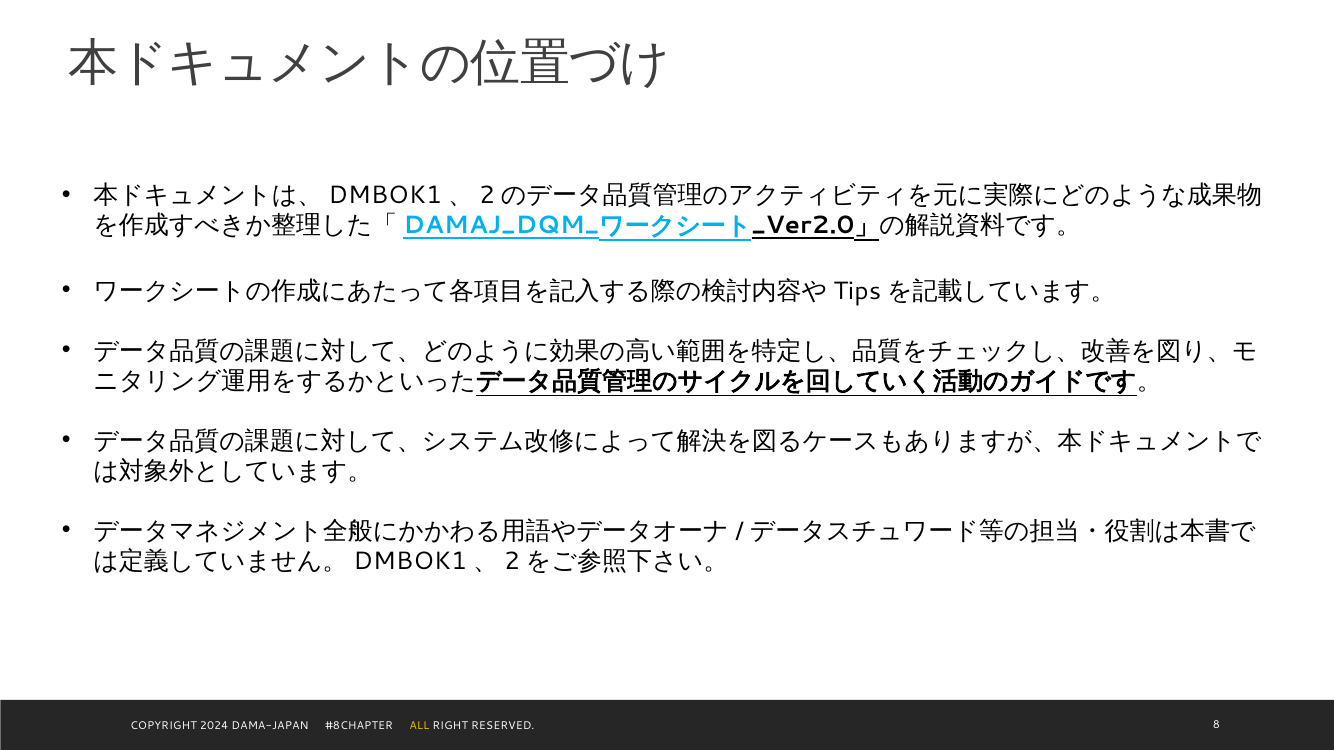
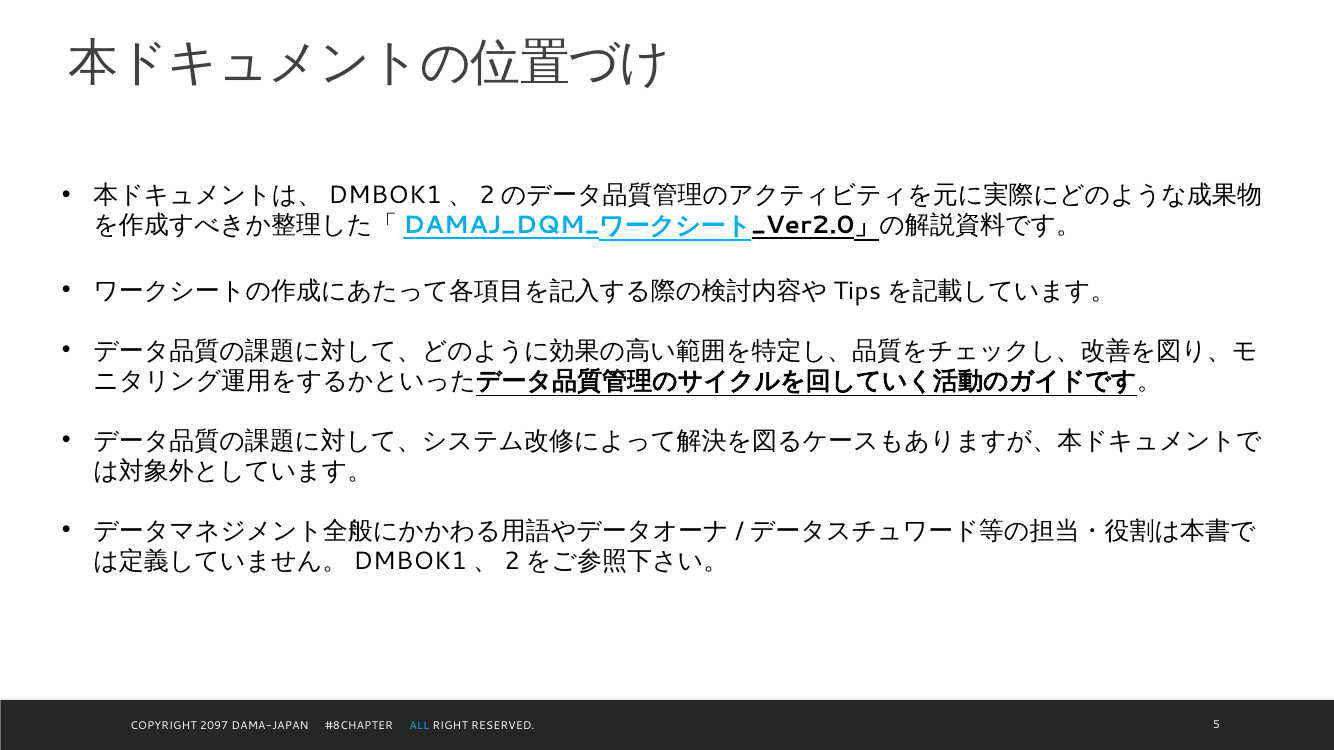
2024: 2024 -> 2097 (214, 726)
ALL colour: yellow -> light blue (419, 726)
8: 8 -> 5 (1216, 725)
